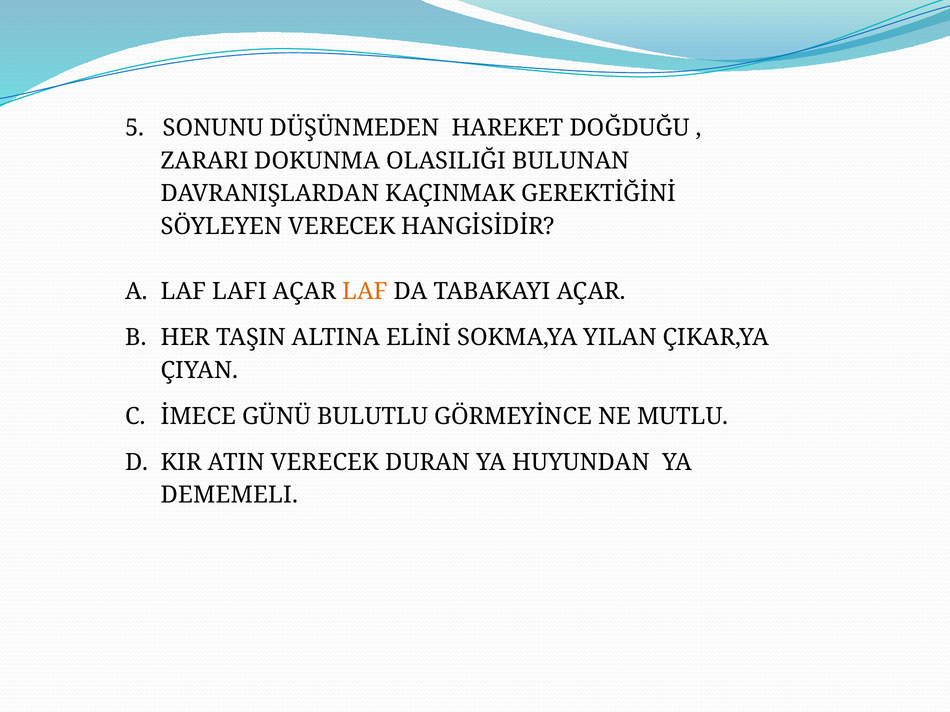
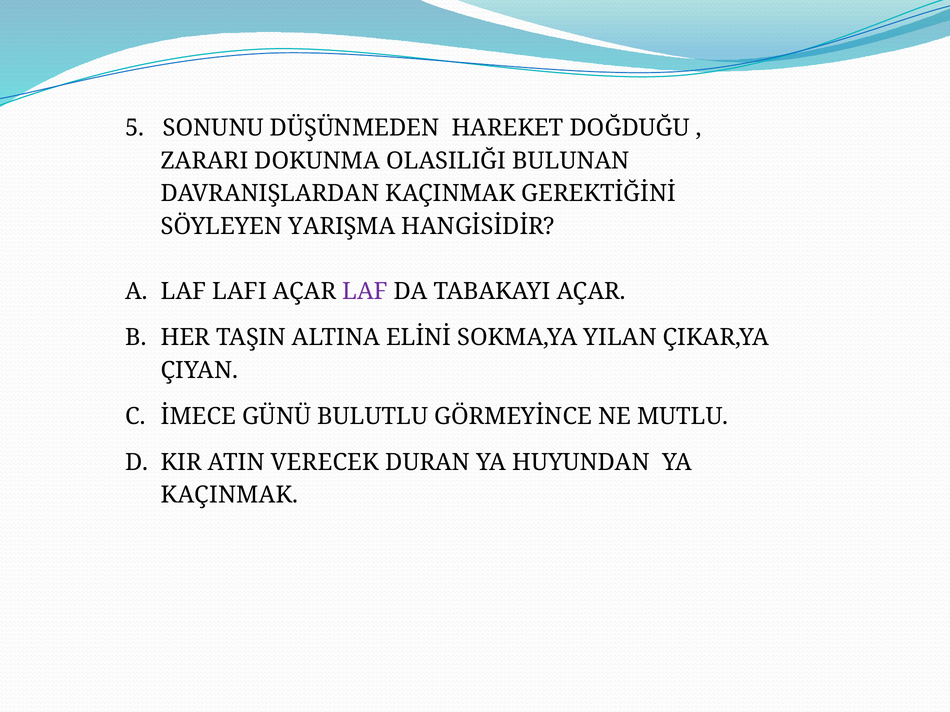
SÖYLEYEN VERECEK: VERECEK -> YARIŞMA (342, 226)
LAF colour: orange -> purple (365, 292)
DEMEMELI: DEMEMELI -> KAÇINMAK (230, 495)
